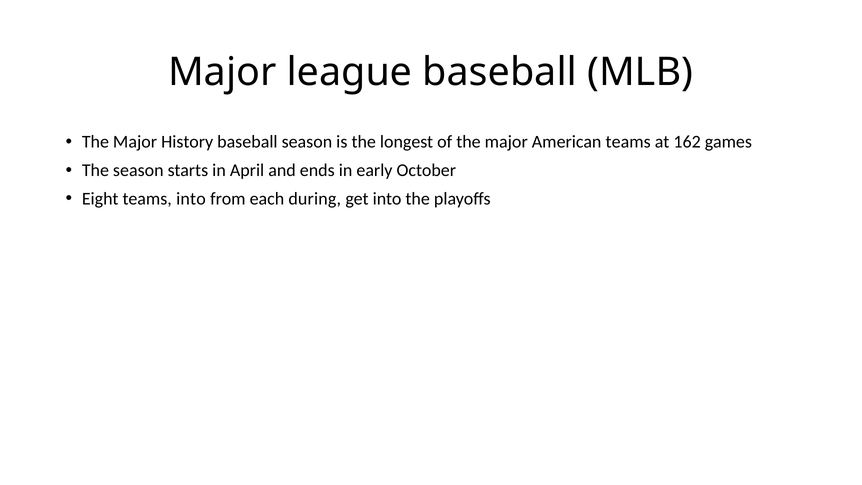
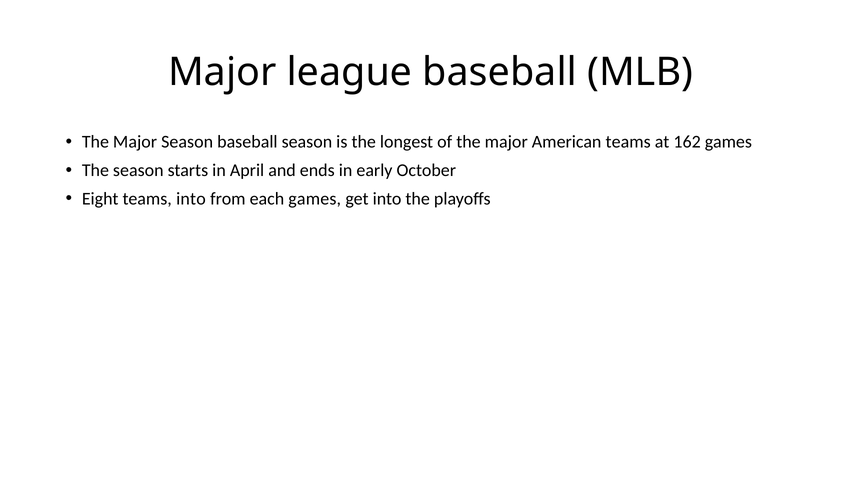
Major History: History -> Season (187, 142)
each during: during -> games (315, 199)
